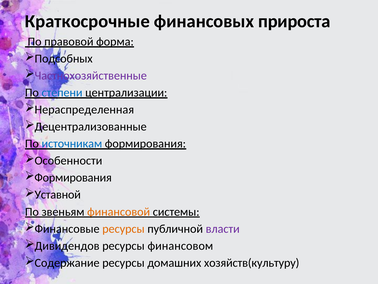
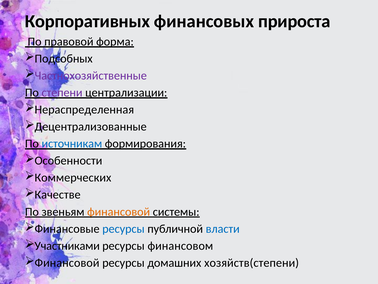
Краткосрочные: Краткосрочные -> Корпоративных (87, 21)
степени colour: blue -> purple (62, 93)
Формирования: Формирования -> Коммерческих (73, 177)
Уставной: Уставной -> Качестве (58, 194)
ресурсы colour: orange -> blue (123, 228)
власти colour: purple -> blue (223, 228)
Дивидендов: Дивидендов -> Участниками (67, 245)
Содержание: Содержание -> Финансовой (67, 262)
хозяйств(культуру: хозяйств(культуру -> хозяйств(степени (252, 262)
